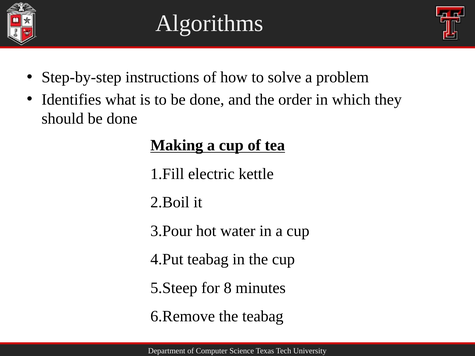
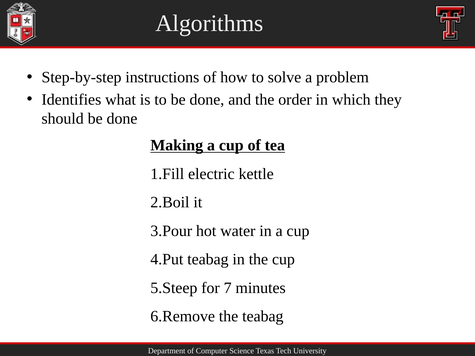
8: 8 -> 7 (228, 288)
